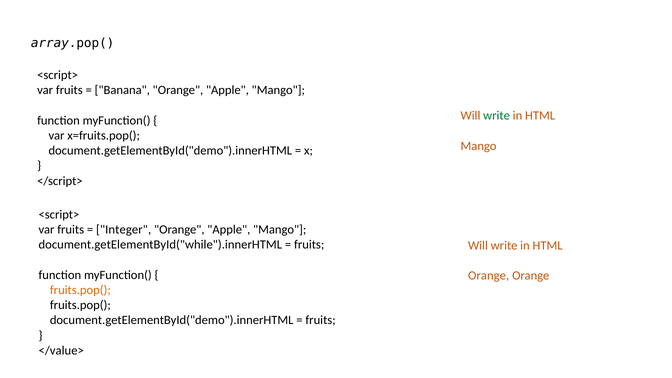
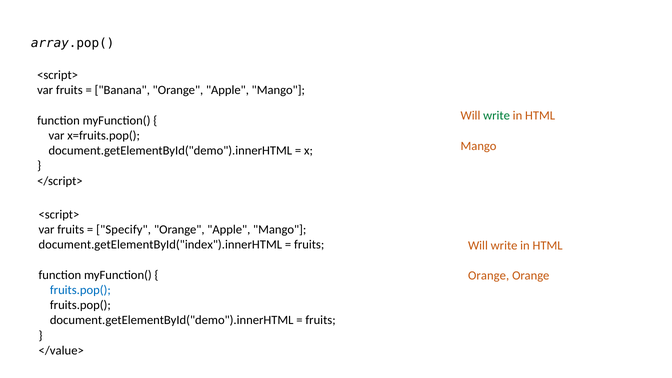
Integer: Integer -> Specify (124, 230)
document.getElementById("while").innerHTML: document.getElementById("while").innerHTML -> document.getElementById("index").innerHTML (160, 245)
fruits.pop( colour: orange -> blue (80, 290)
